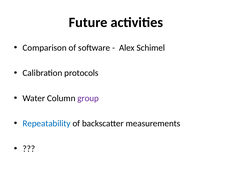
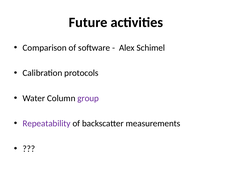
Repeatability colour: blue -> purple (47, 123)
